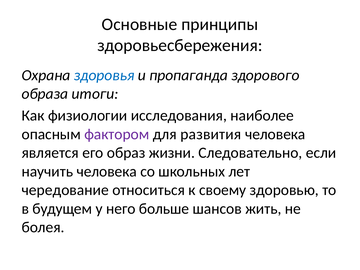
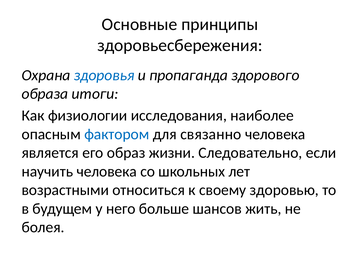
фактором colour: purple -> blue (117, 134)
развития: развития -> связанно (211, 134)
чередование: чередование -> возрастными (65, 190)
